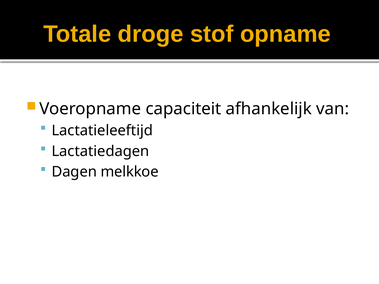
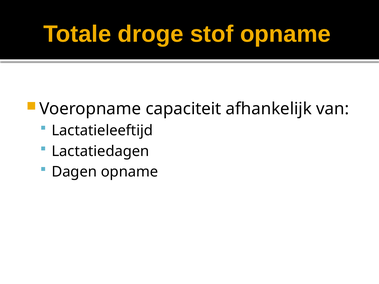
Dagen melkkoe: melkkoe -> opname (130, 172)
